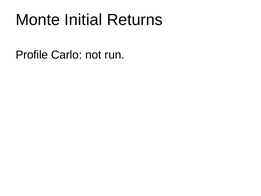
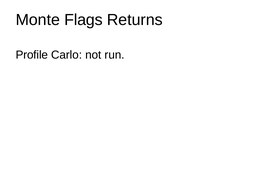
Initial: Initial -> Flags (83, 20)
